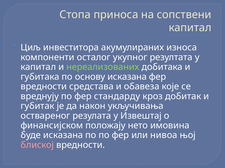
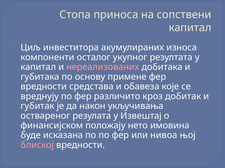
нереализованих colour: light green -> pink (103, 67)
основу исказана: исказана -> примене (127, 77)
стандарду: стандарду -> различито (117, 97)
